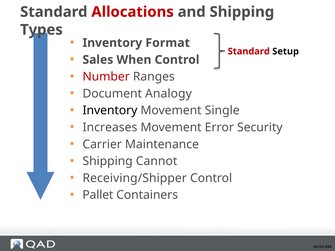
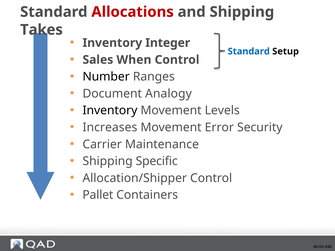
Types: Types -> Takes (41, 30)
Format: Format -> Integer (168, 43)
Standard colour: red -> blue (249, 51)
Number colour: red -> black (106, 77)
Single: Single -> Levels (222, 111)
Cannot: Cannot -> Specific (157, 161)
Receiving/Shipper: Receiving/Shipper -> Allocation/Shipper (135, 178)
